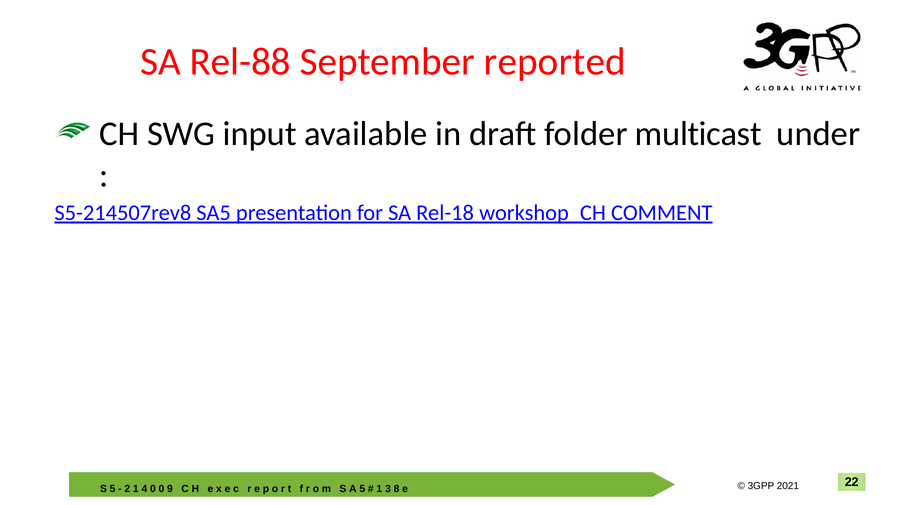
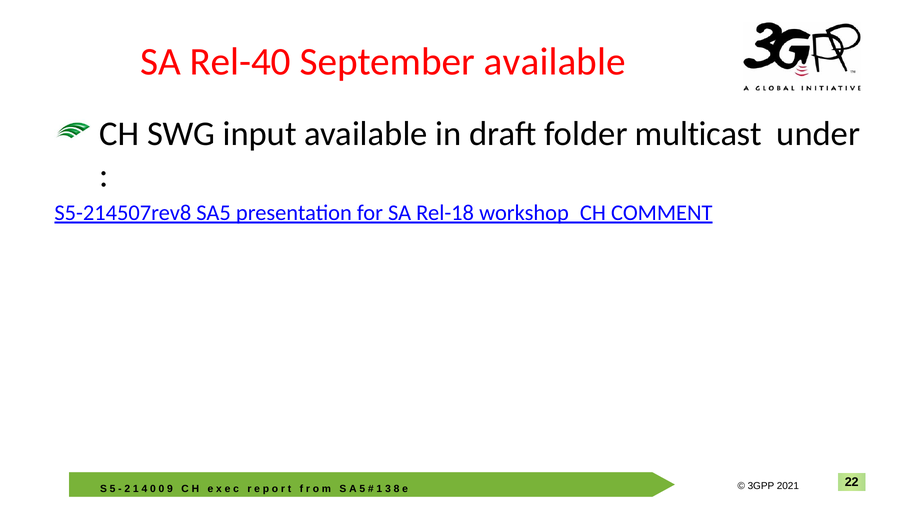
Rel-88: Rel-88 -> Rel-40 (240, 62)
September reported: reported -> available (555, 62)
